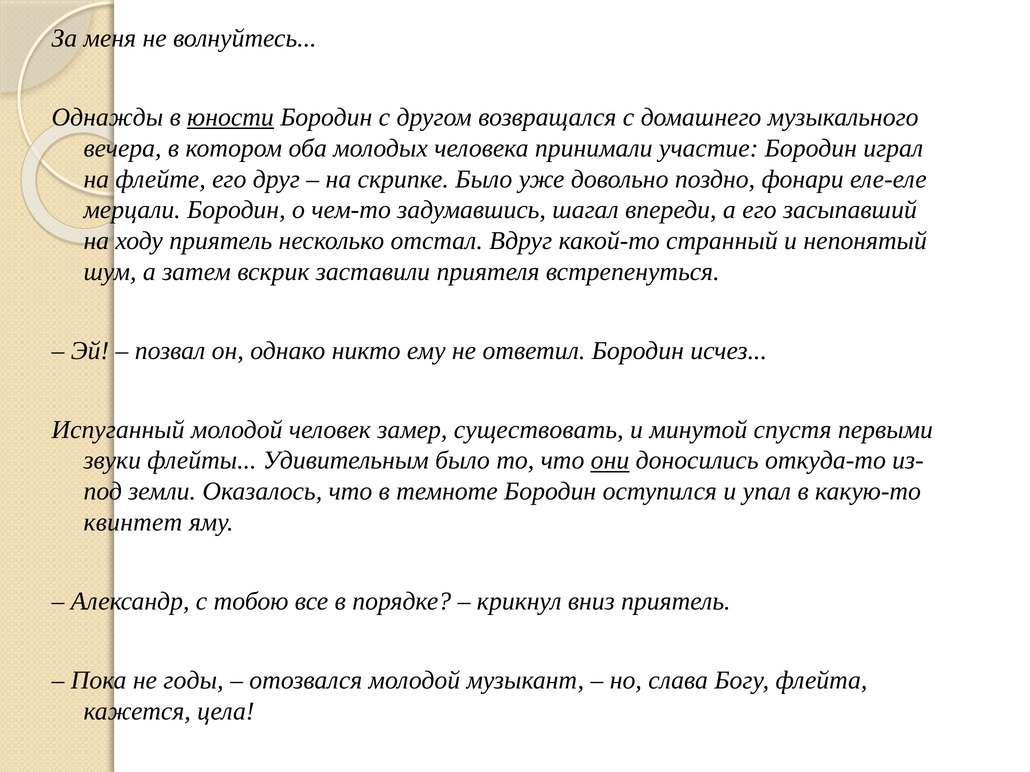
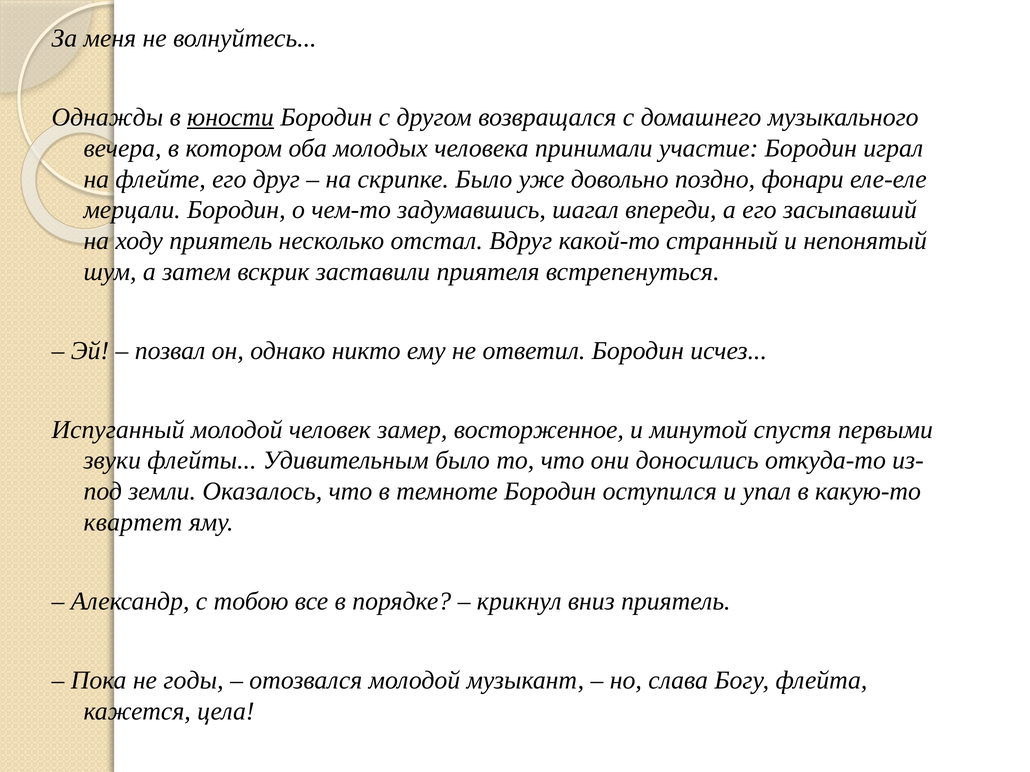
существовать: существовать -> восторженное (539, 430)
они underline: present -> none (610, 461)
квинтет: квинтет -> квартет (133, 523)
